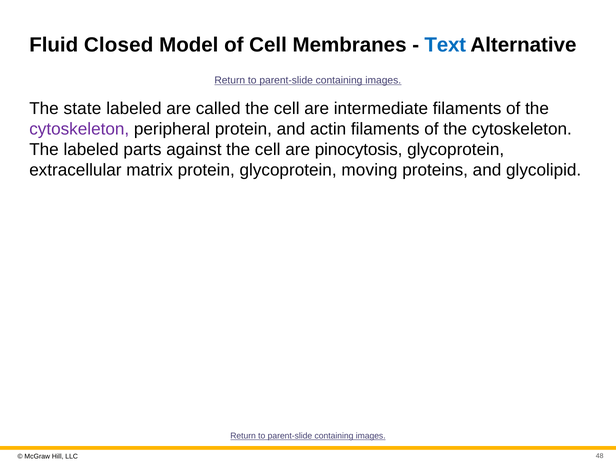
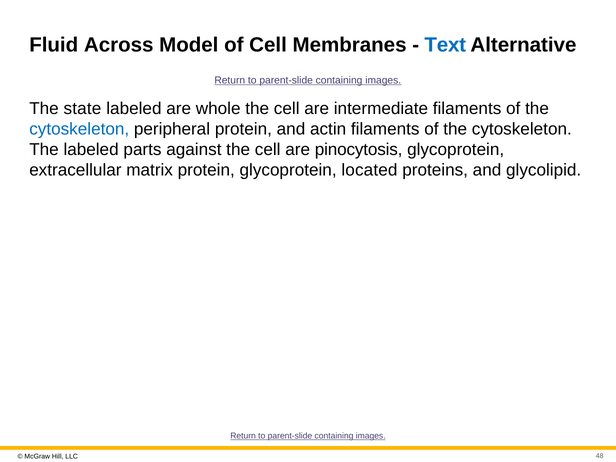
Closed: Closed -> Across (119, 45)
called: called -> whole (218, 109)
cytoskeleton colour: purple -> blue (79, 129)
moving: moving -> located (369, 170)
